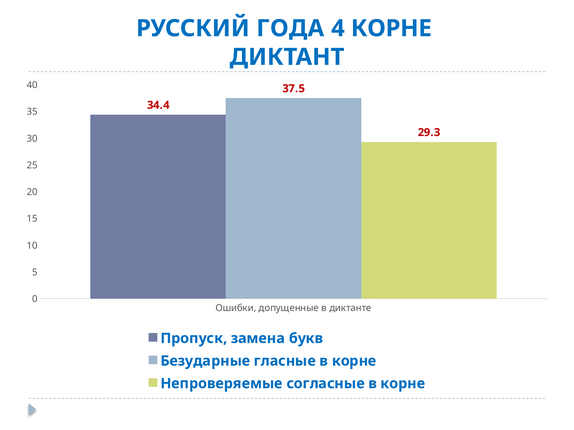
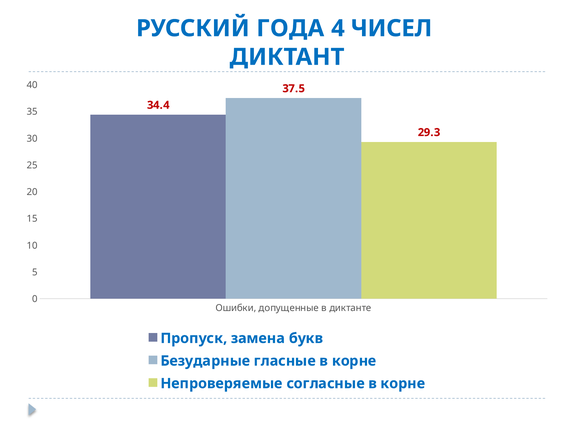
4 КОРНЕ: КОРНЕ -> ЧИСЕЛ (391, 28)
